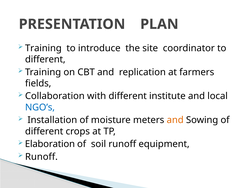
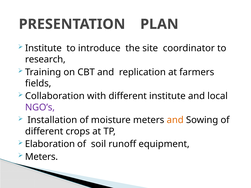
Training: Training -> Institute (43, 48)
different: different -> research (45, 60)
NGO’s colour: blue -> purple (40, 108)
Runoff: Runoff -> Meters (41, 157)
